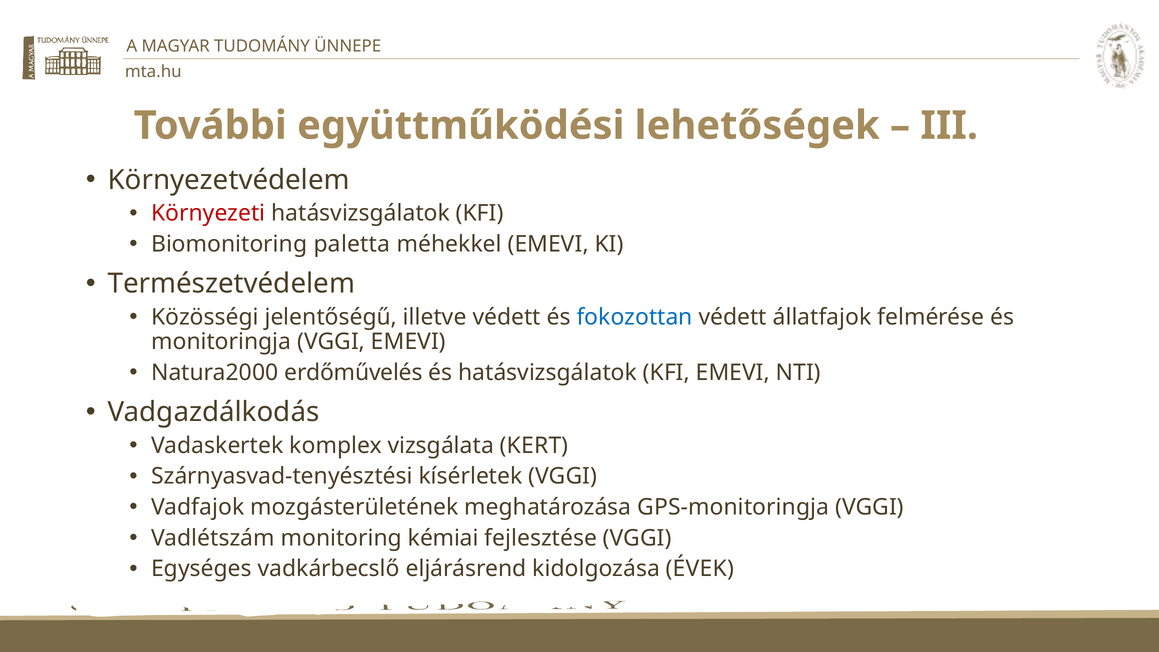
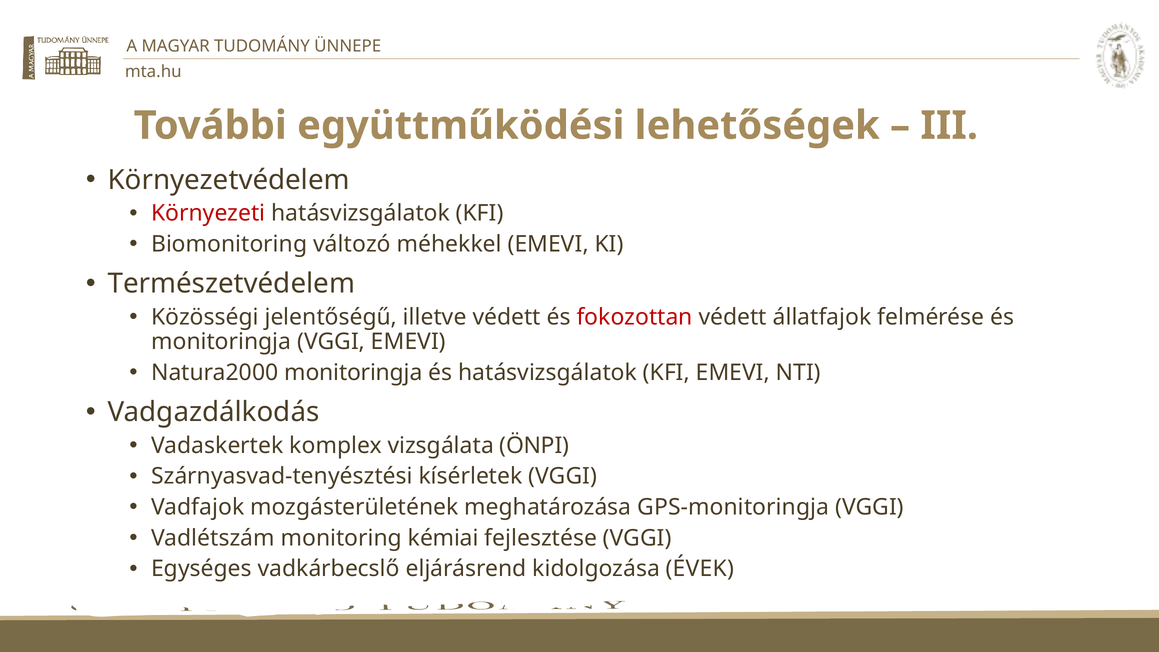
paletta: paletta -> változó (352, 244)
fokozottan colour: blue -> red (635, 317)
Natura2000 erdőművelés: erdőművelés -> monitoringja (353, 373)
KERT: KERT -> ÖNPI (534, 446)
